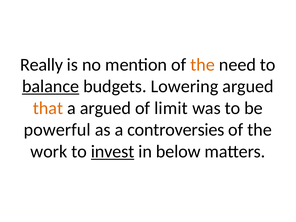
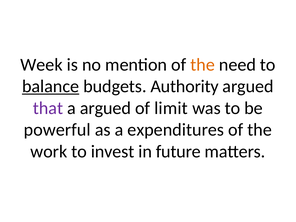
Really: Really -> Week (41, 65)
Lowering: Lowering -> Authority (185, 86)
that colour: orange -> purple (48, 108)
controversies: controversies -> expenditures (176, 130)
invest underline: present -> none (113, 151)
below: below -> future (178, 151)
